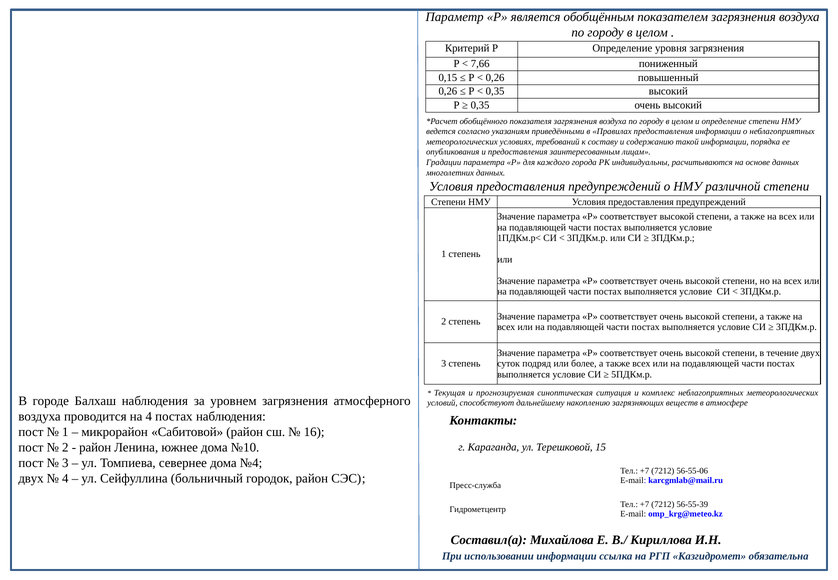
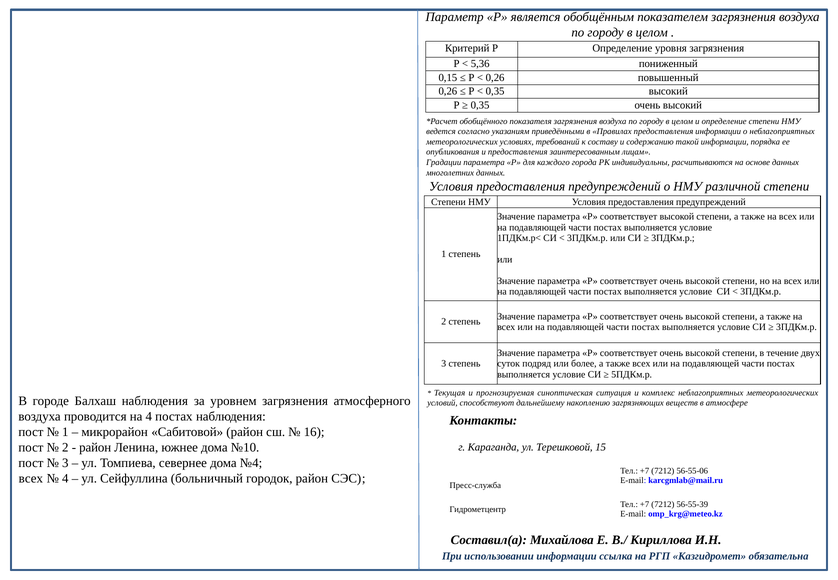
7,66: 7,66 -> 5,36 (480, 64)
двух: двух -> всех (31, 479)
